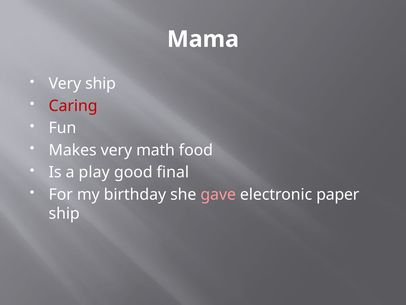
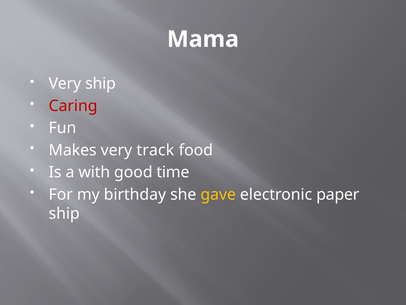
math: math -> track (155, 150)
play: play -> with (94, 172)
final: final -> time (173, 172)
gave colour: pink -> yellow (218, 194)
